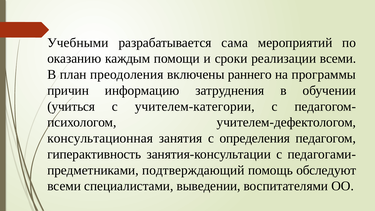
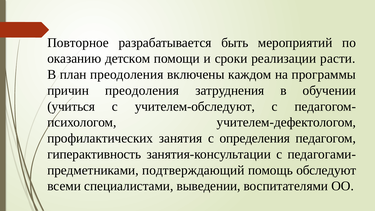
Учебными: Учебными -> Повторное (78, 43)
сама: сама -> быть (235, 43)
каждым: каждым -> детском (128, 59)
реализации всеми: всеми -> расти (338, 59)
раннего: раннего -> каждом (250, 74)
причин информацию: информацию -> преодоления (142, 90)
учителем-категории: учителем-категории -> учителем-обследуют (195, 106)
консультационная: консультационная -> профилактических (100, 138)
